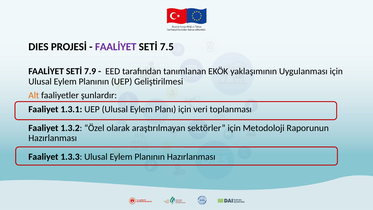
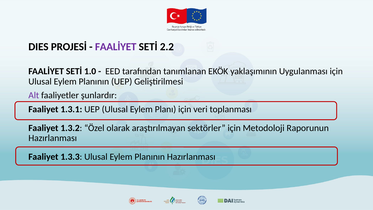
7.5: 7.5 -> 2.2 (167, 47)
7.9: 7.9 -> 1.0 (90, 71)
Alt colour: orange -> purple (34, 95)
